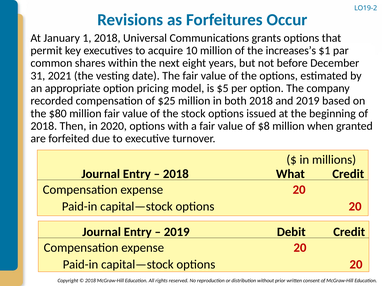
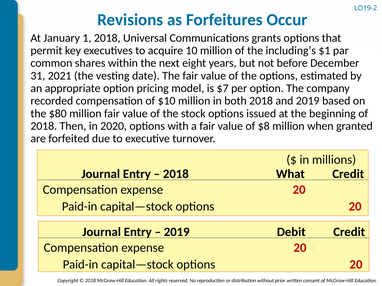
increases’s: increases’s -> including’s (291, 51)
$5: $5 -> $7 (223, 88)
$25: $25 -> $10 (167, 101)
